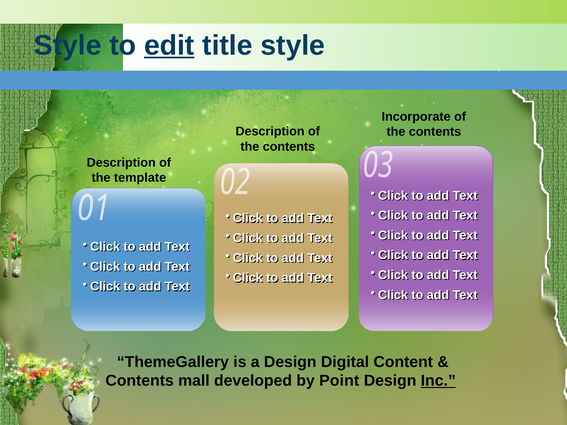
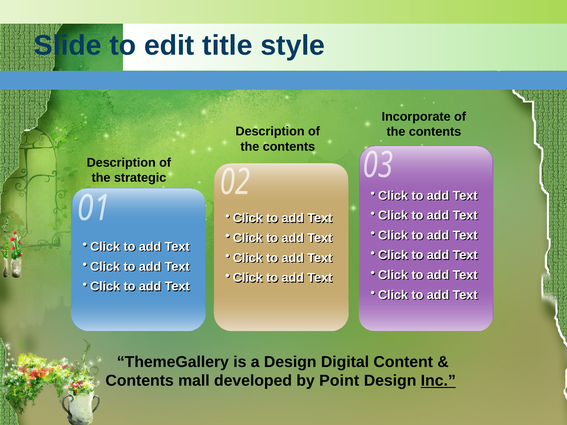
Style: Style -> Slide (68, 45)
edit underline: present -> none (169, 45)
template: template -> strategic (140, 178)
